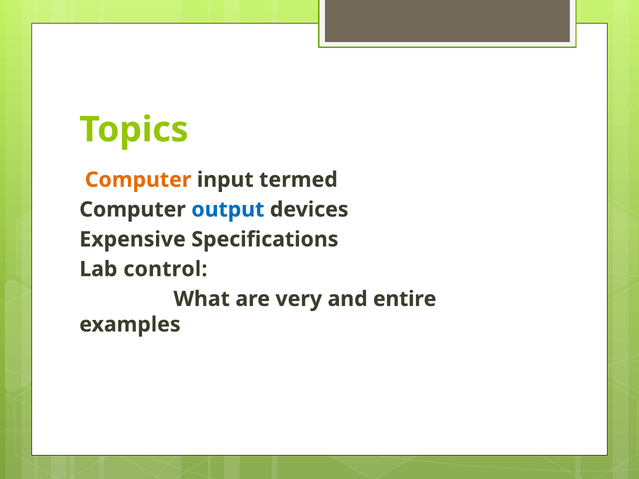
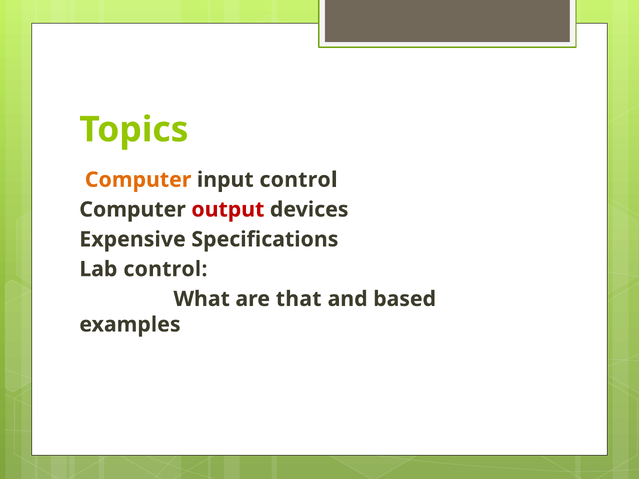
input termed: termed -> control (298, 180)
output colour: blue -> red (228, 210)
very: very -> that (299, 299)
entire: entire -> based (405, 299)
